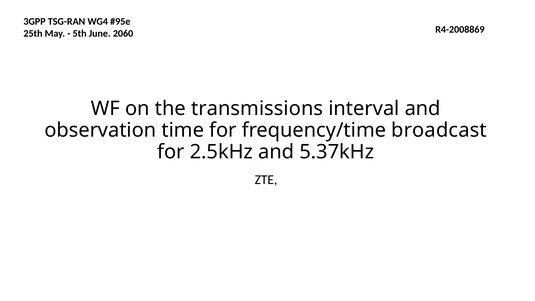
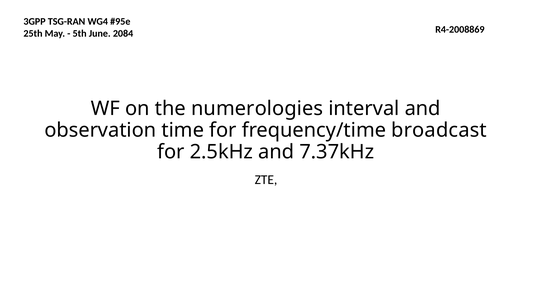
2060: 2060 -> 2084 (123, 33)
transmissions: transmissions -> numerologies (257, 109)
5.37kHz: 5.37kHz -> 7.37kHz (337, 152)
